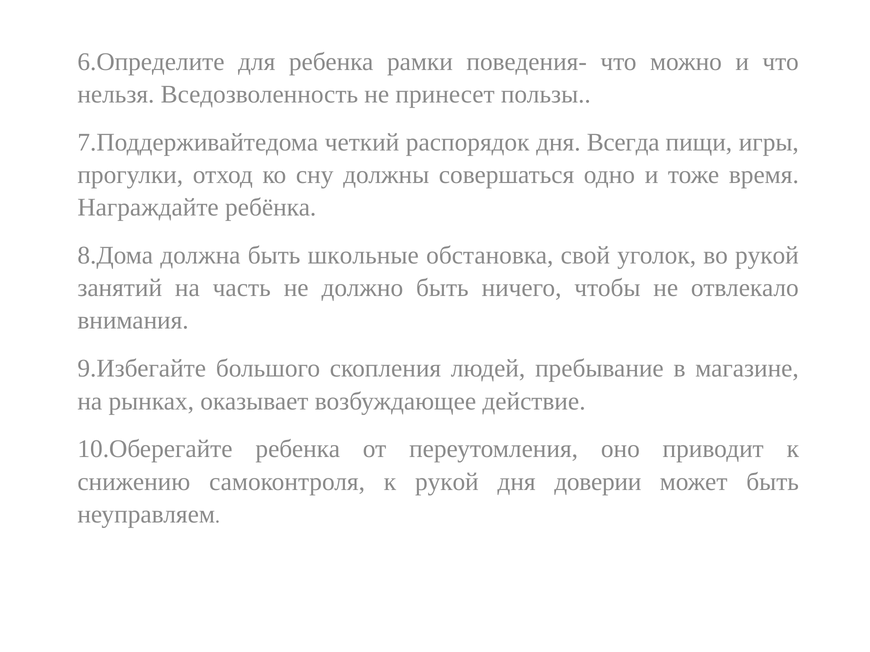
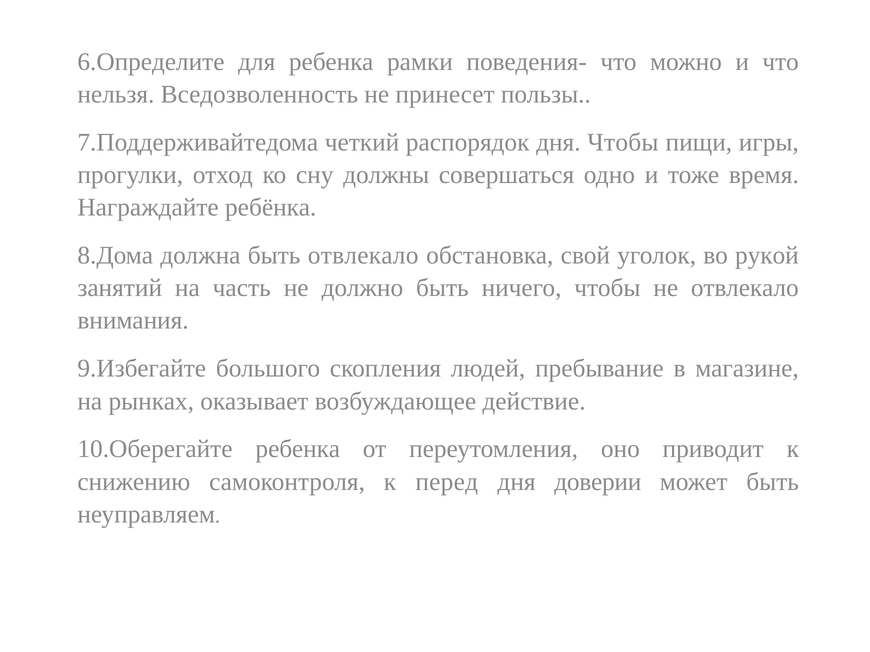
дня Всегда: Всегда -> Чтобы (623, 143)
быть школьные: школьные -> отвлекало (363, 256)
к рукой: рукой -> перед (447, 482)
